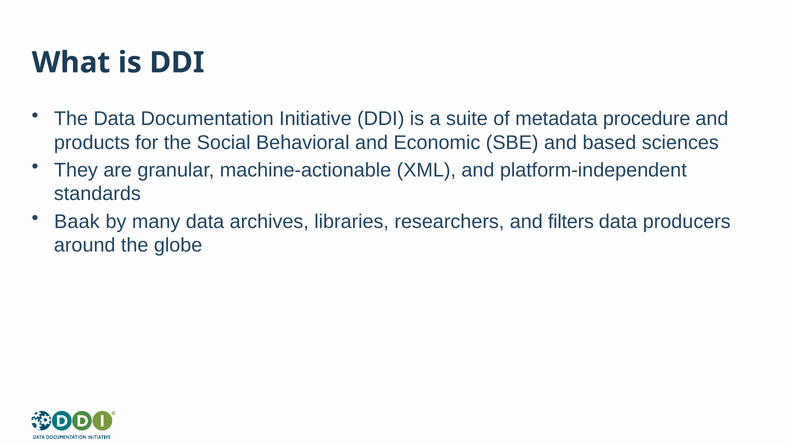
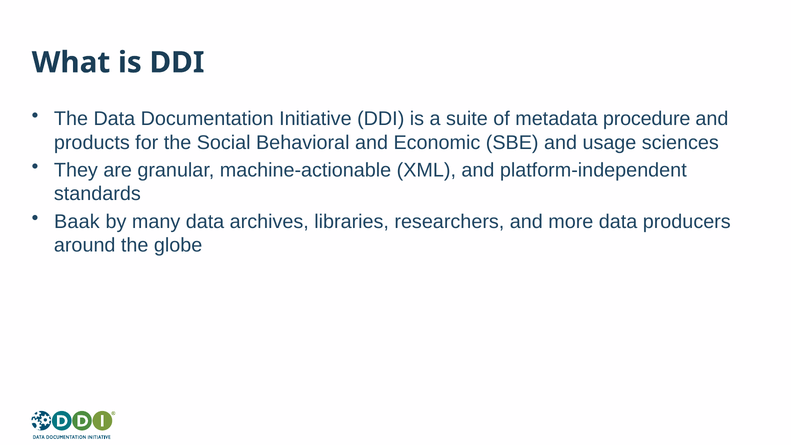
based: based -> usage (609, 142)
filters: filters -> more (571, 222)
